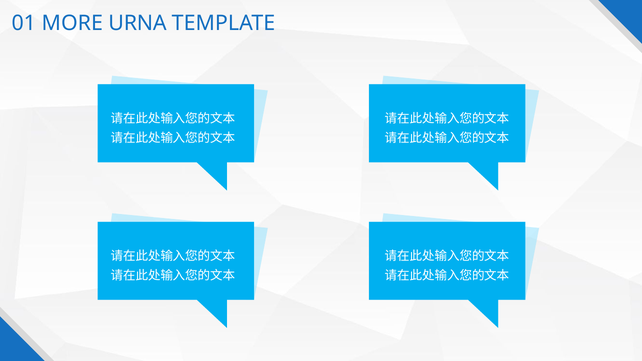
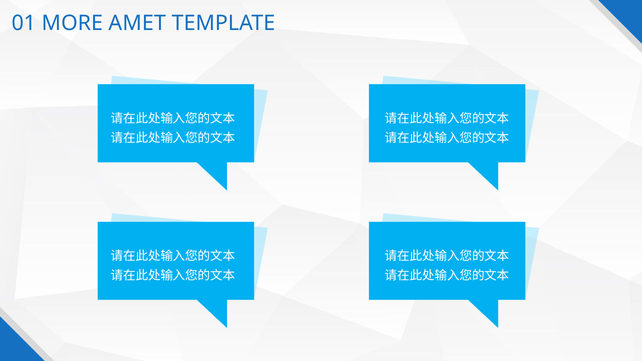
URNA: URNA -> AMET (137, 23)
